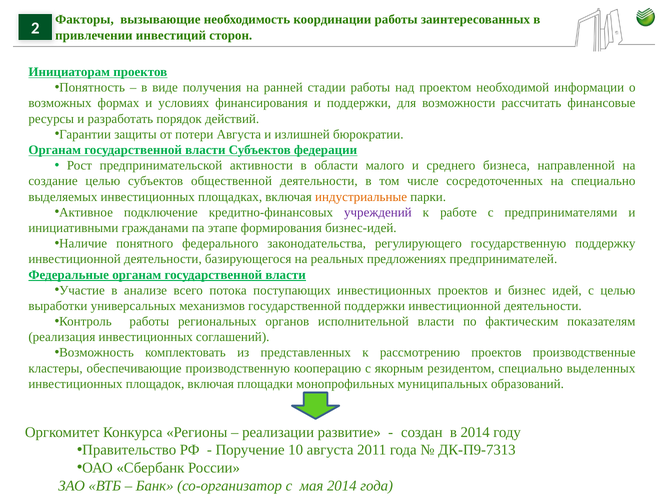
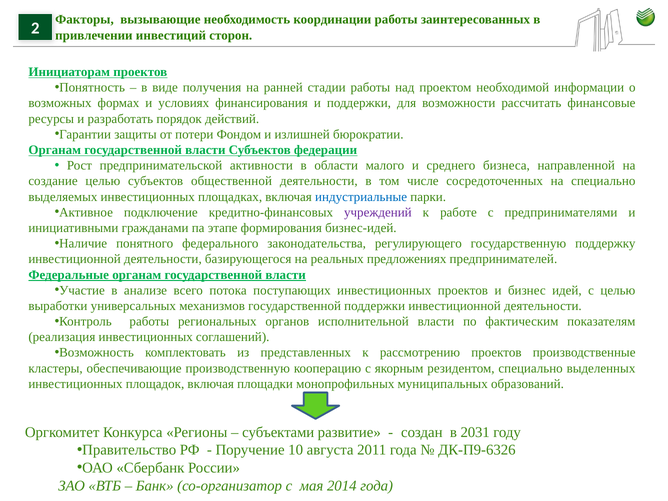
потери Августа: Августа -> Фондом (239, 134)
индустриальные colour: orange -> blue (361, 197)
реализации: реализации -> субъектами (278, 432)
в 2014: 2014 -> 2031 (475, 432)
ДК-П9-7313: ДК-П9-7313 -> ДК-П9-6326 (477, 450)
